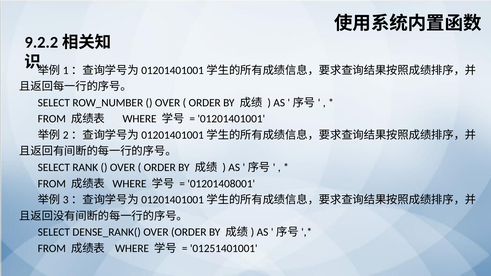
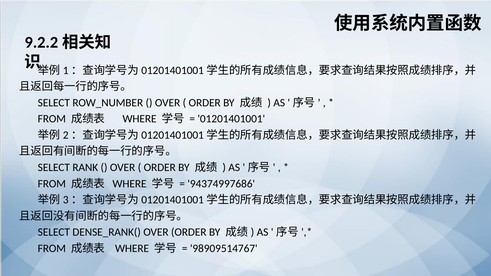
01201408001: 01201408001 -> 94374997686 (221, 184)
01251401001: 01251401001 -> 98909514767 (224, 249)
